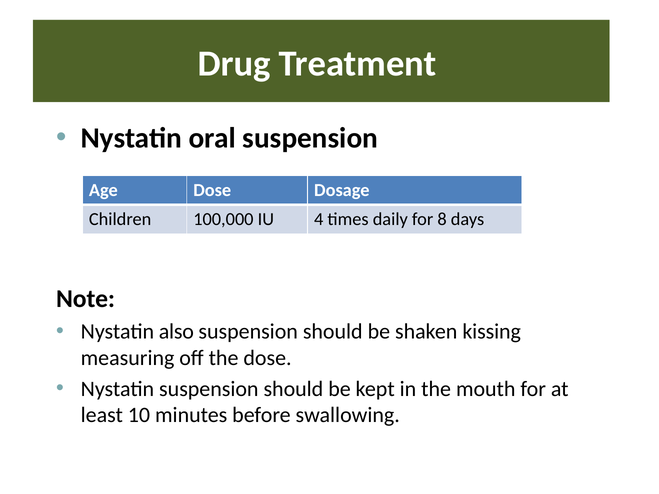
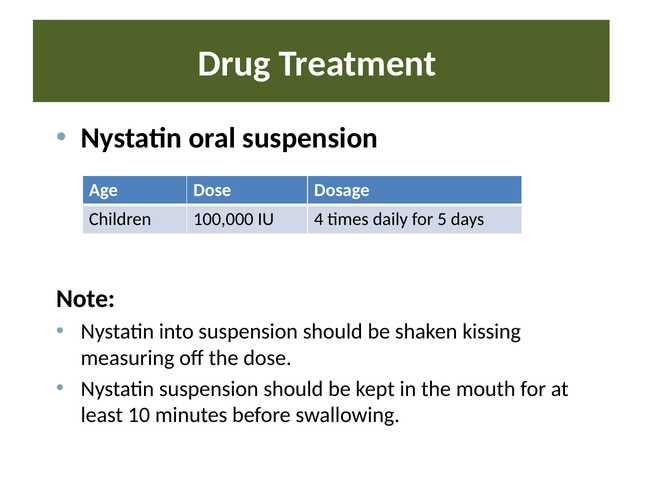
8: 8 -> 5 (442, 219)
also: also -> into (176, 332)
